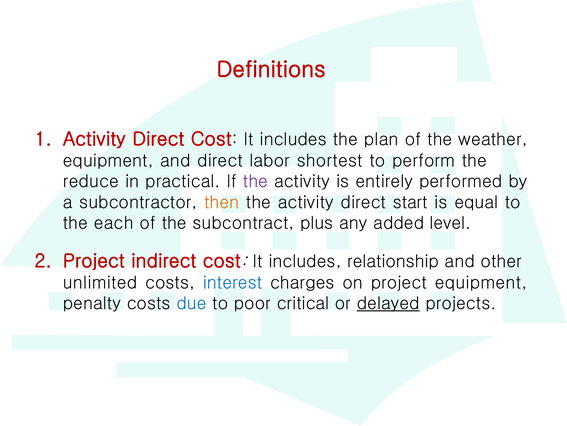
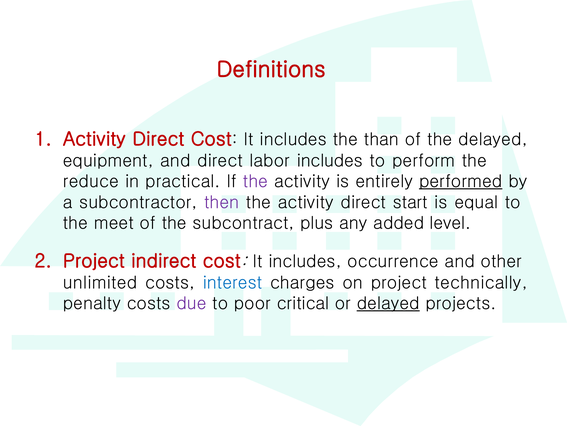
plan: plan -> than (381, 139)
the weather: weather -> delayed (493, 139)
labor shortest: shortest -> includes (330, 160)
performed underline: none -> present (461, 181)
then colour: orange -> purple (222, 202)
each: each -> meet (114, 223)
relationship: relationship -> occurrence (393, 261)
project equipment: equipment -> technically (481, 282)
due colour: blue -> purple (192, 303)
